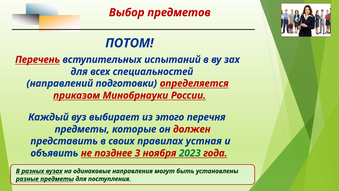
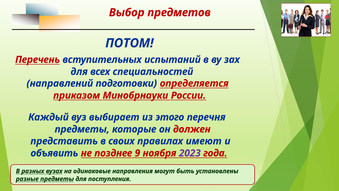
устная: устная -> имеют (204, 141)
3: 3 -> 9 (137, 153)
2023 colour: green -> purple (190, 153)
